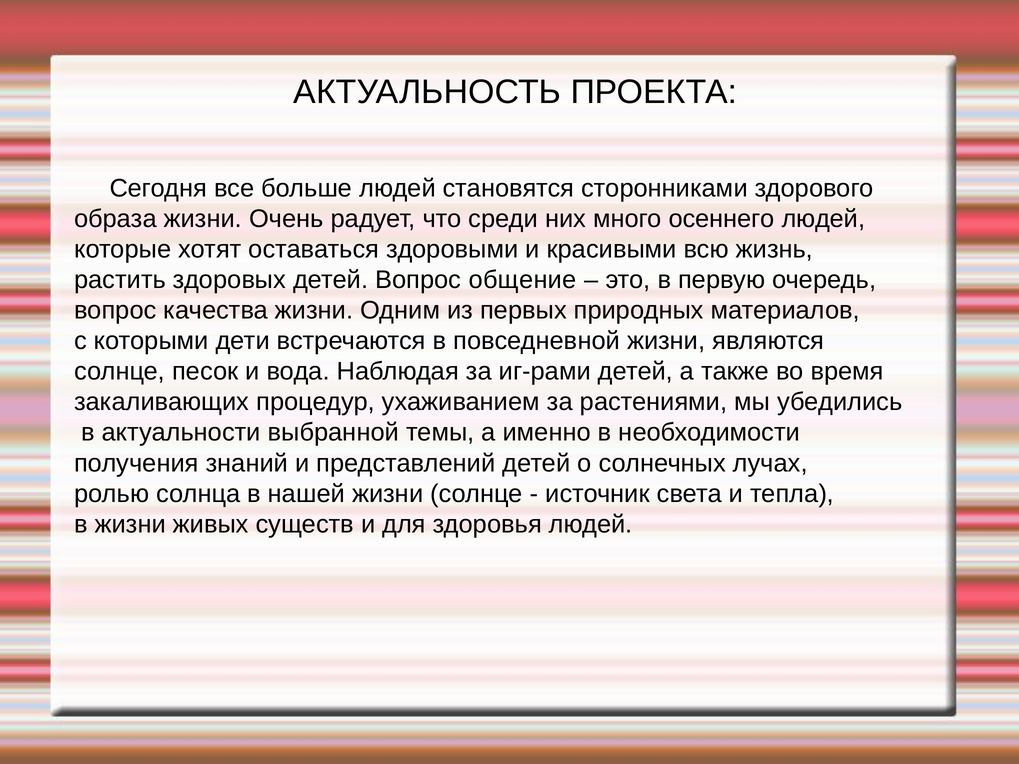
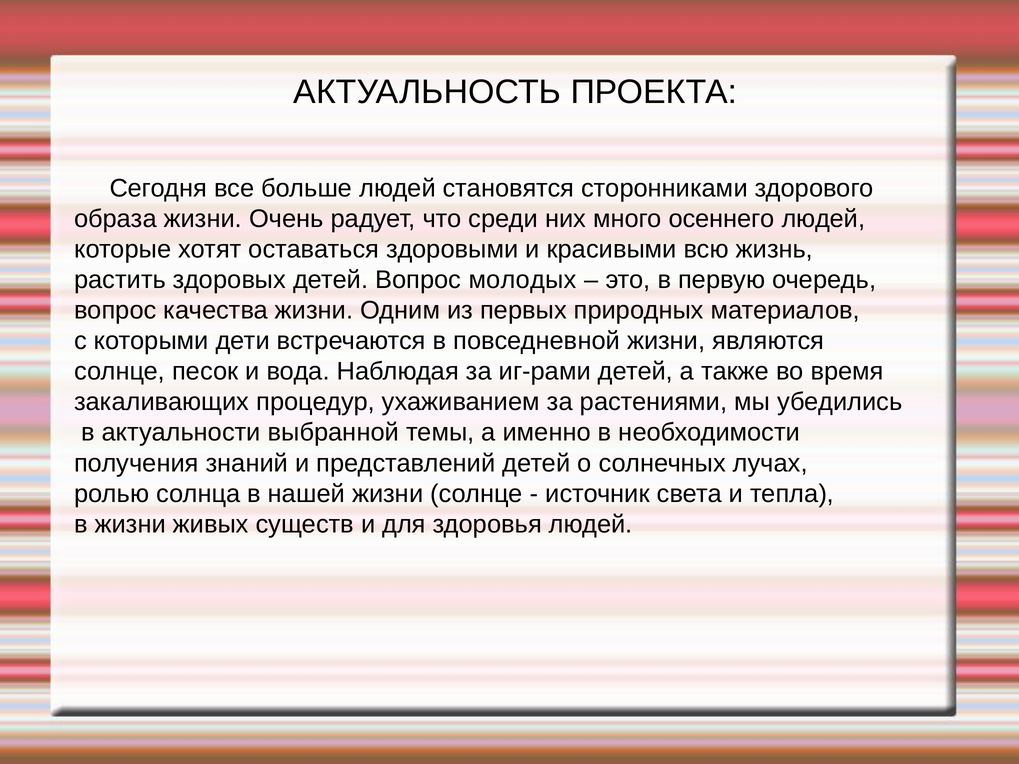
общение: общение -> молодых (523, 280)
